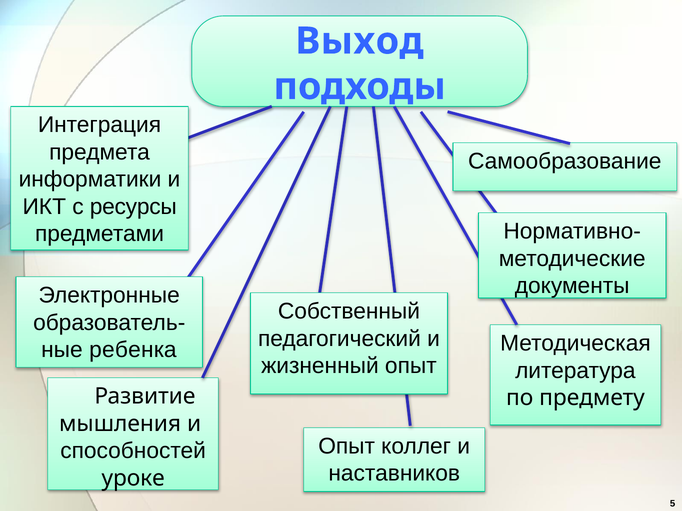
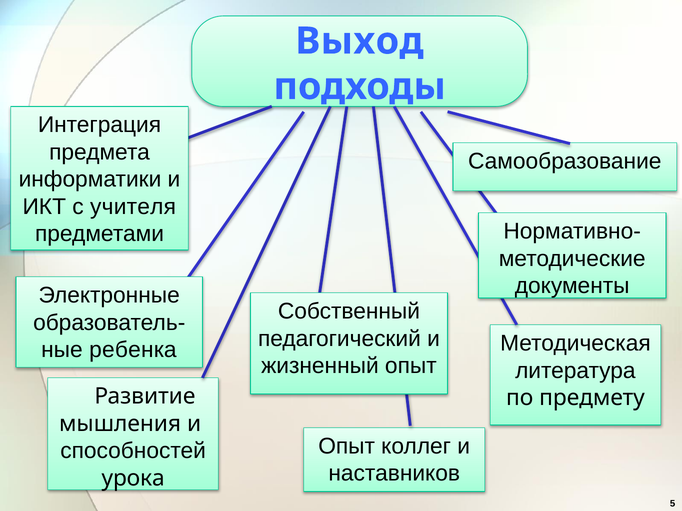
ресурсы: ресурсы -> учителя (133, 207)
уроке: уроке -> урока (133, 479)
